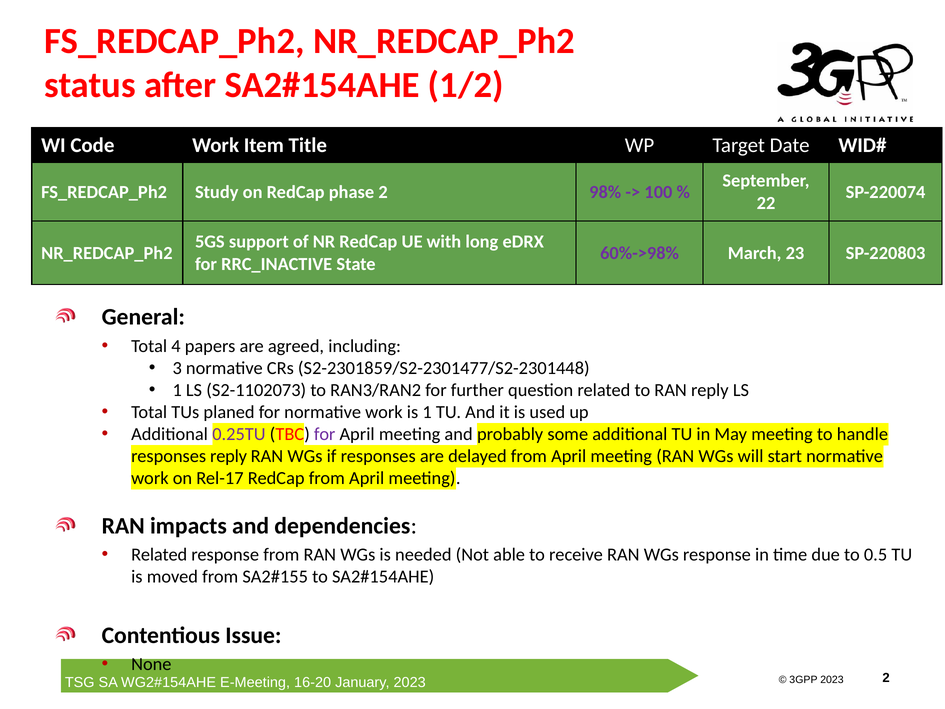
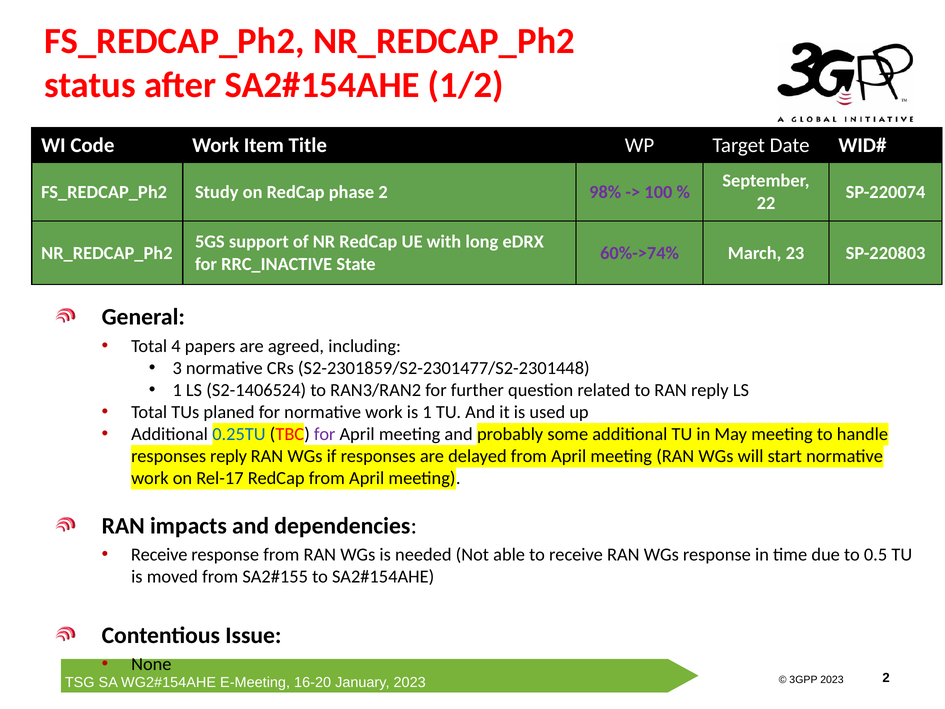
60%->98%: 60%->98% -> 60%->74% (640, 253)
S2-1102073: S2-1102073 -> S2-1406524 (256, 390)
0.25TU colour: purple -> blue (239, 434)
Related: Related -> Receive (159, 555)
